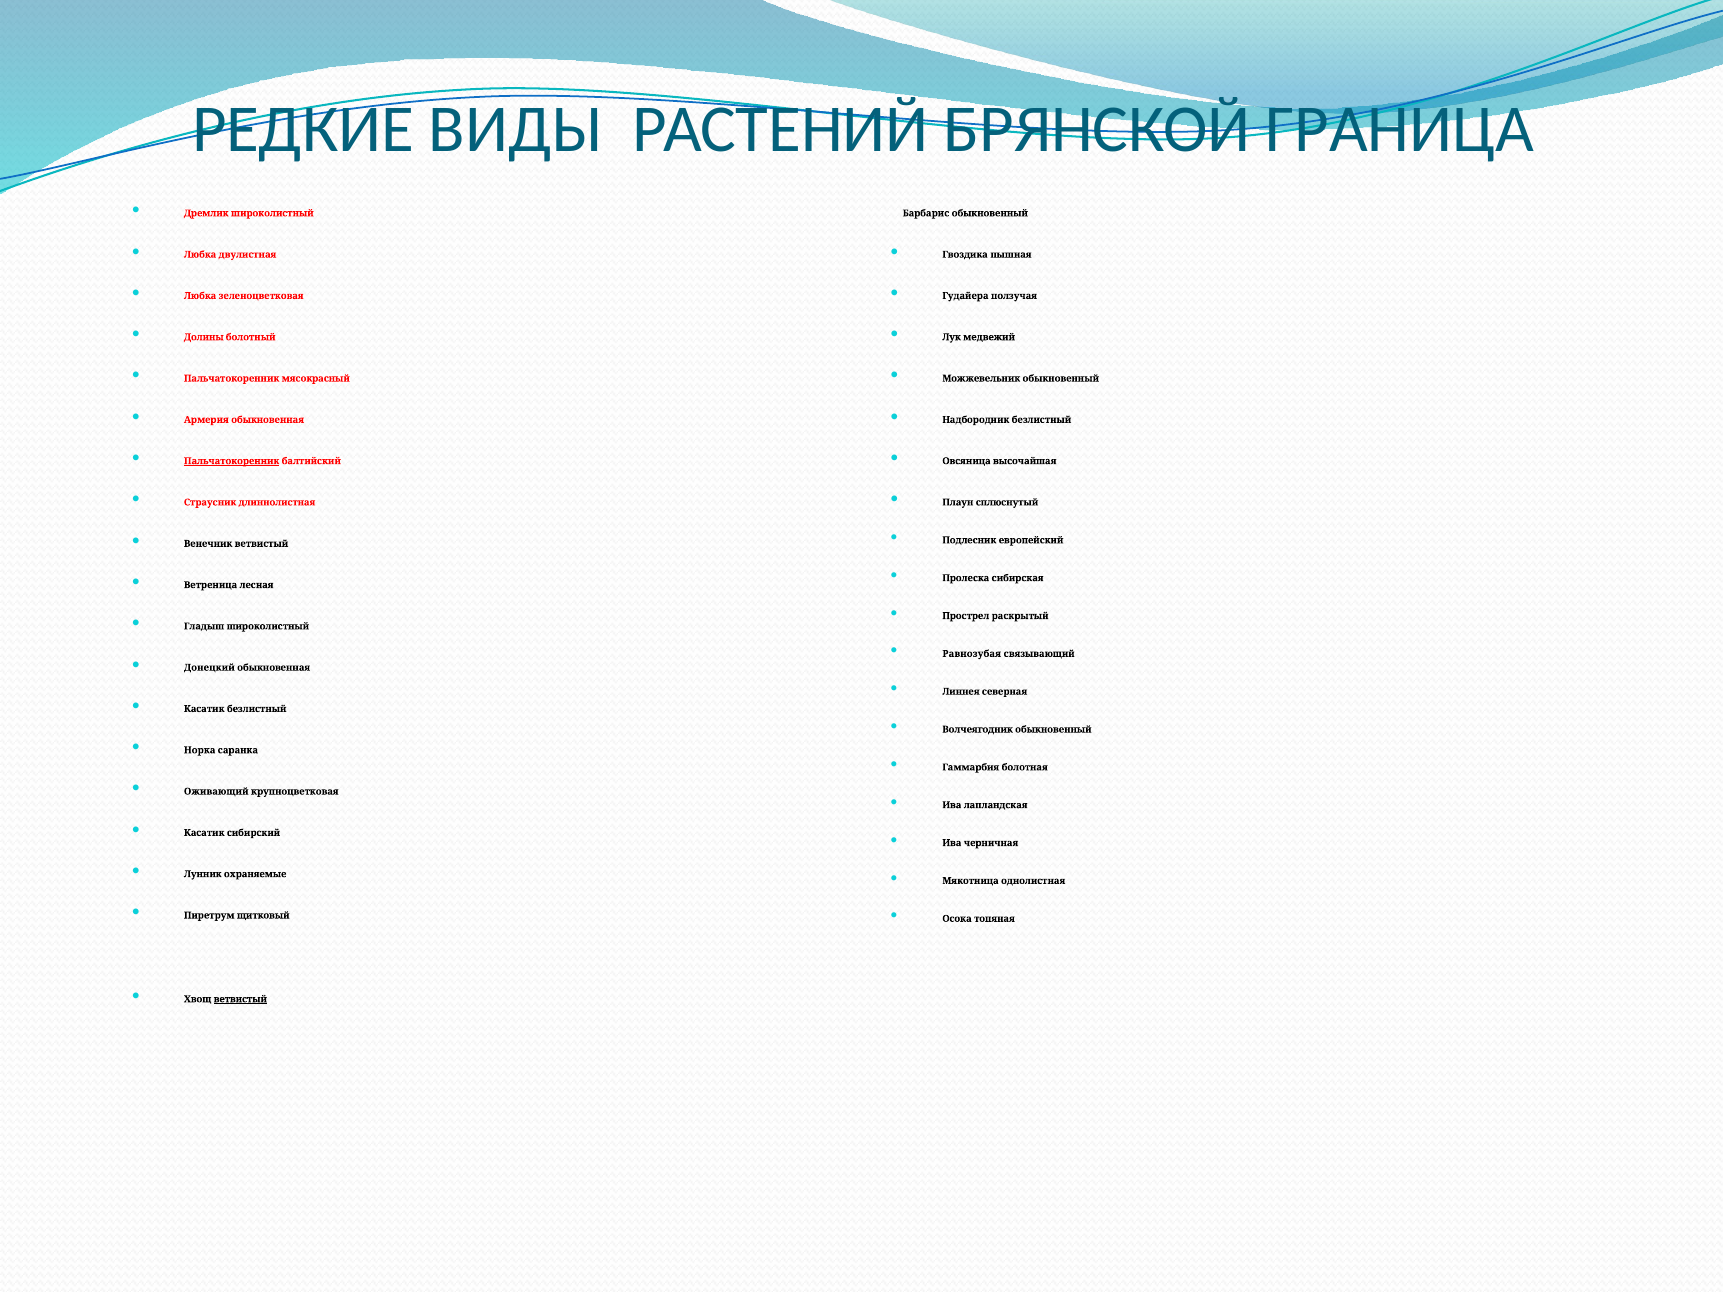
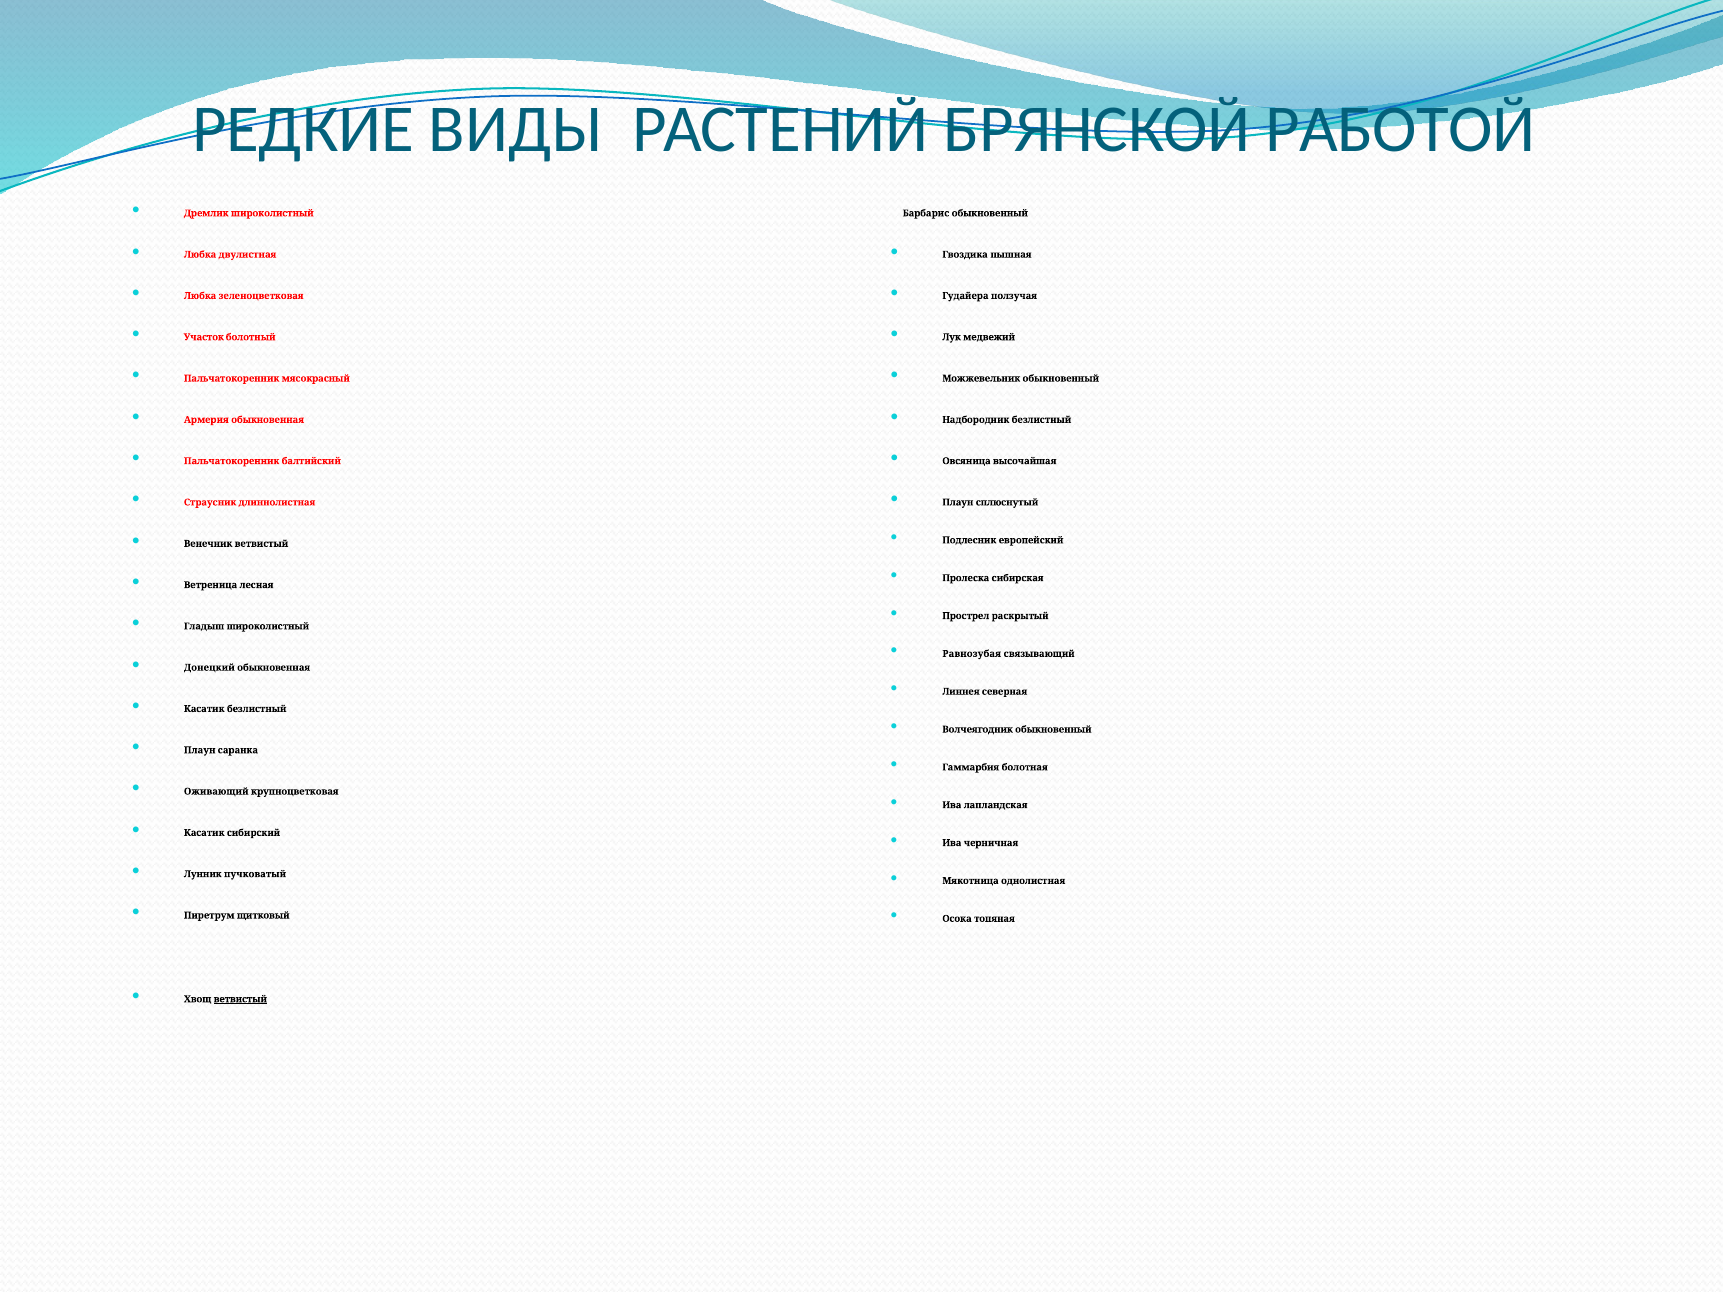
ГРАНИЦА: ГРАНИЦА -> РАБОТОЙ (1400, 130)
Долины: Долины -> Участок (204, 337)
Пальчатокоренник underline: present -> none (232, 461)
Норка: Норка -> Плаун (200, 750)
охраняемые: охраняемые -> пучковатый (255, 874)
